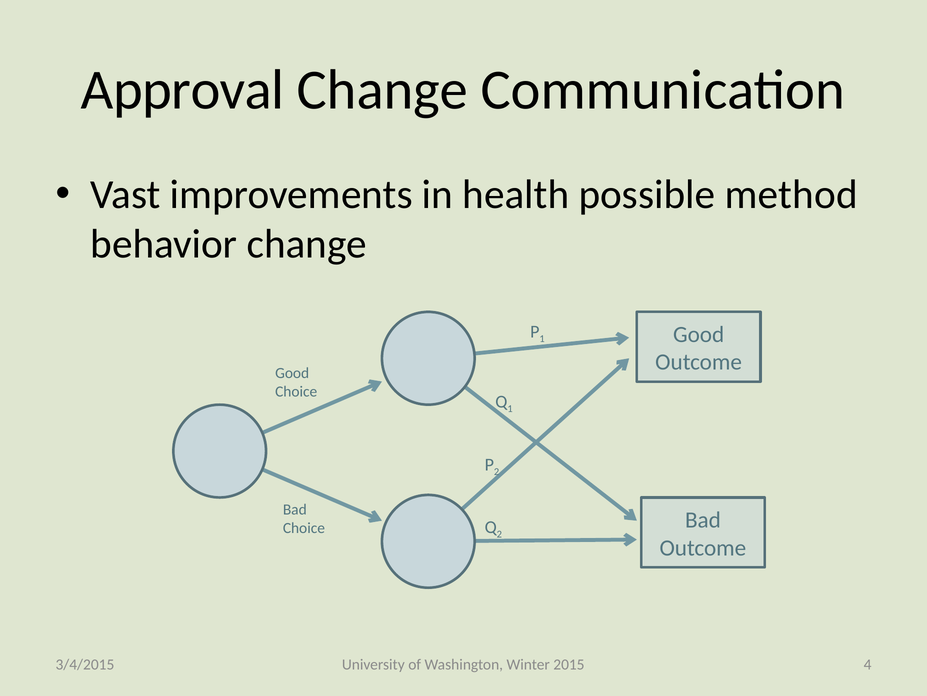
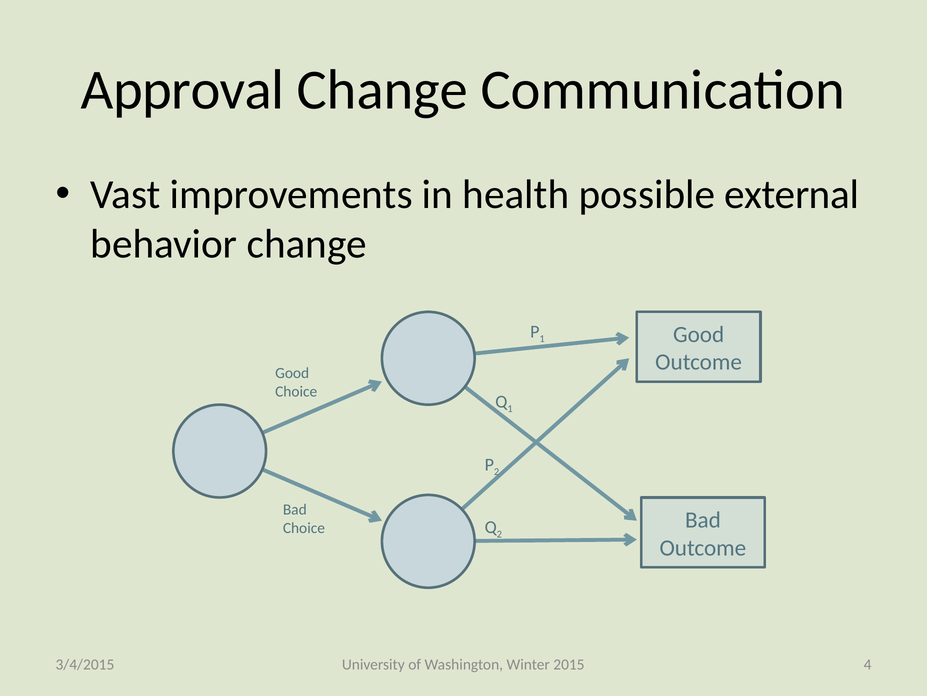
method: method -> external (792, 194)
